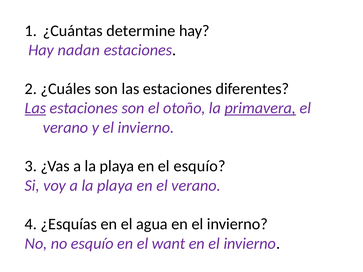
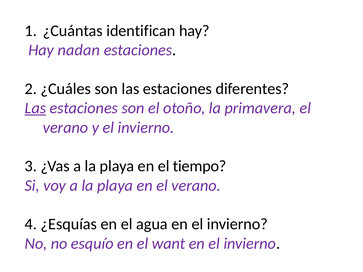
determine: determine -> identifican (141, 31)
primavera underline: present -> none (260, 108)
el esquío: esquío -> tiempo (200, 166)
